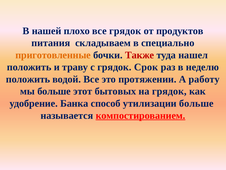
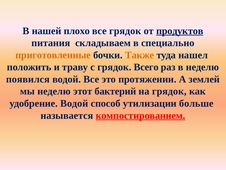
продуктов underline: none -> present (180, 31)
Также colour: red -> orange (140, 55)
Срок: Срок -> Всего (146, 67)
положить: положить -> появился (28, 79)
работу: работу -> землей (204, 79)
мы больше: больше -> неделю (54, 91)
бытовых: бытовых -> бактерий (115, 91)
удобрение Банка: Банка -> Водой (74, 103)
